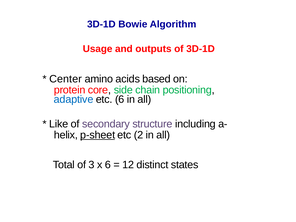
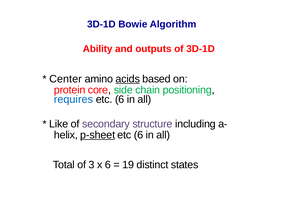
Usage: Usage -> Ability (98, 49)
acids underline: none -> present (128, 79)
adaptive: adaptive -> requires (73, 99)
2: 2 -> 6 (139, 135)
12: 12 -> 19 (128, 165)
